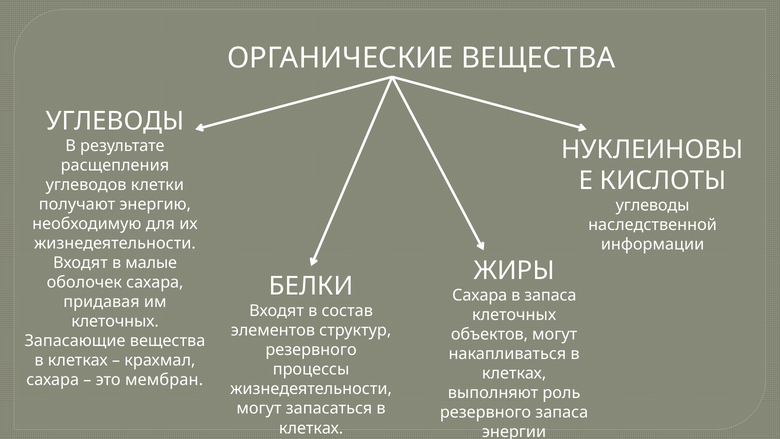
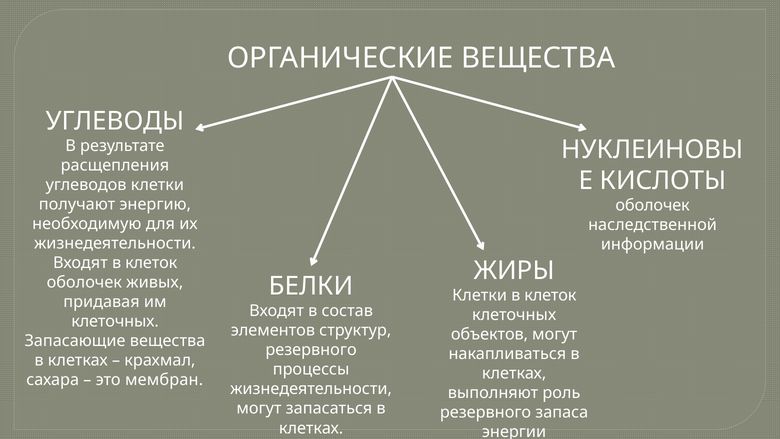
углеводы: углеводы -> оболочек (653, 205)
Входят в малые: малые -> клеток (151, 263)
оболочек сахара: сахара -> живых (155, 282)
Сахара: Сахара -> Клетки (480, 295)
запаса: запаса -> клеток (550, 295)
